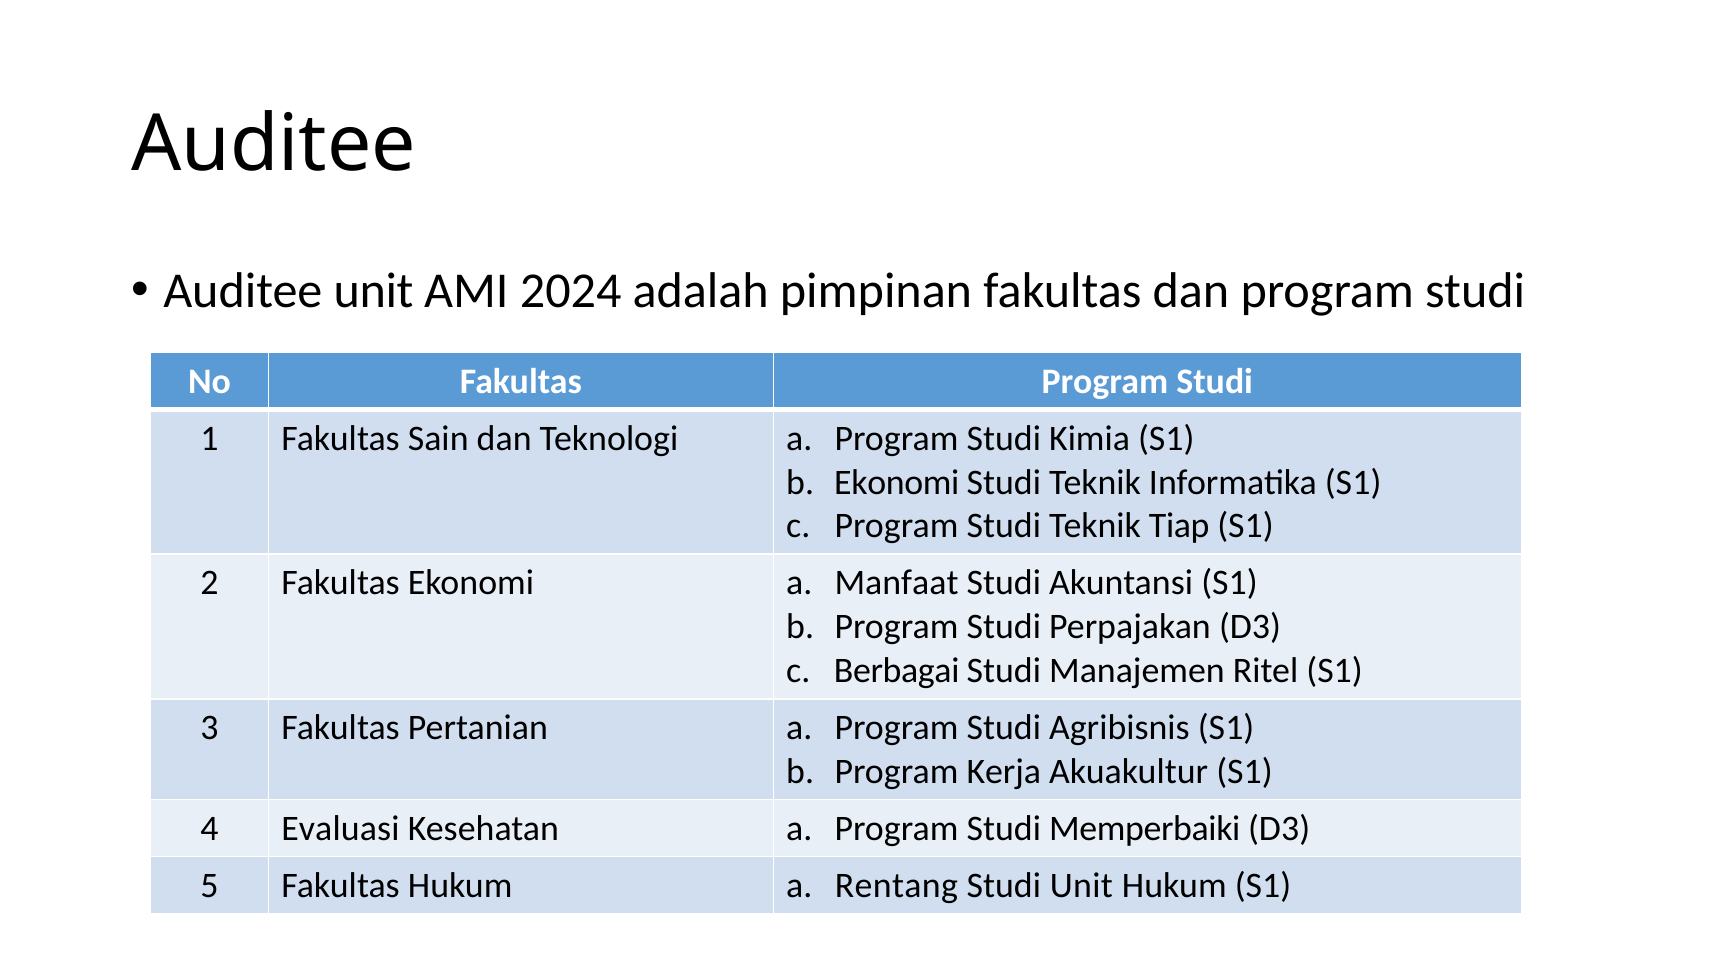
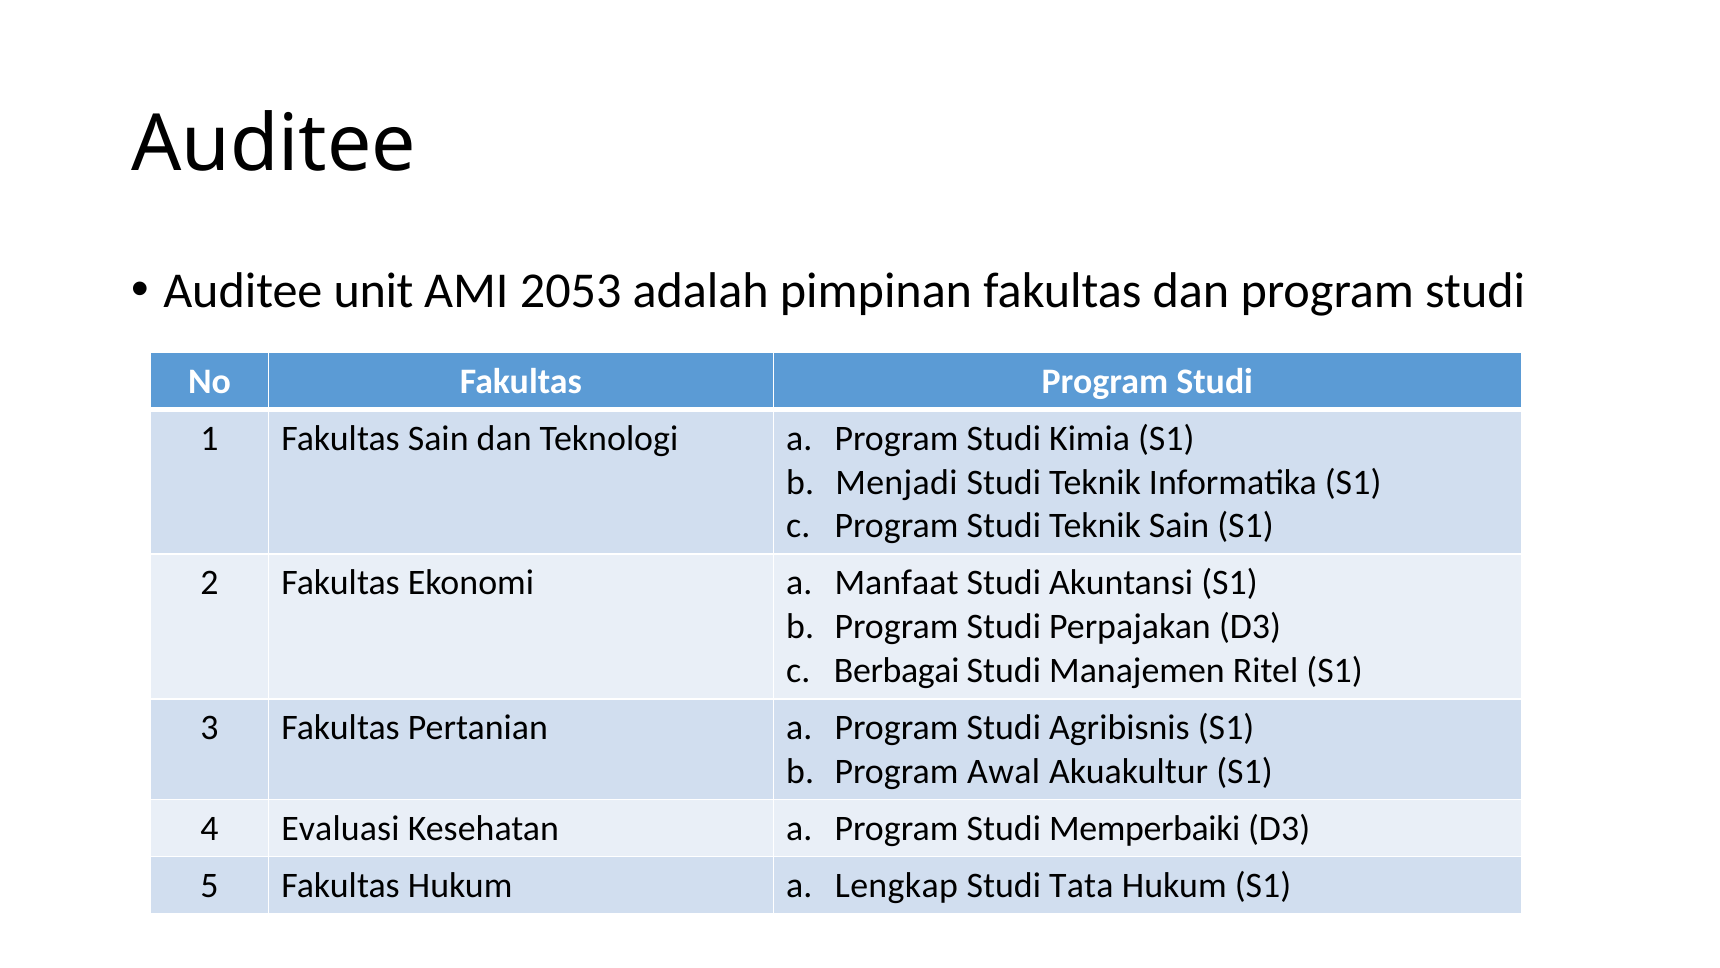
2024: 2024 -> 2053 (571, 291)
Ekonomi: Ekonomi -> Menjadi (896, 482)
Teknik Tiap: Tiap -> Sain (1179, 526)
Kerja: Kerja -> Awal (1004, 771)
Rentang: Rentang -> Lengkap (896, 885)
Studi Unit: Unit -> Tata (1081, 885)
